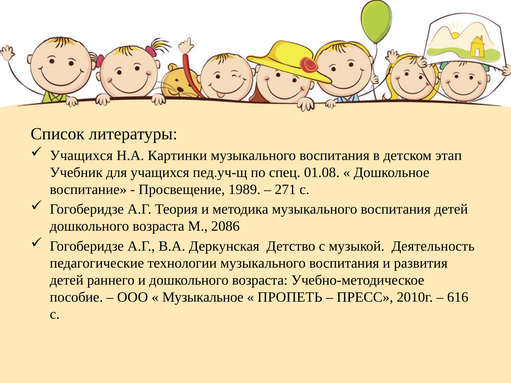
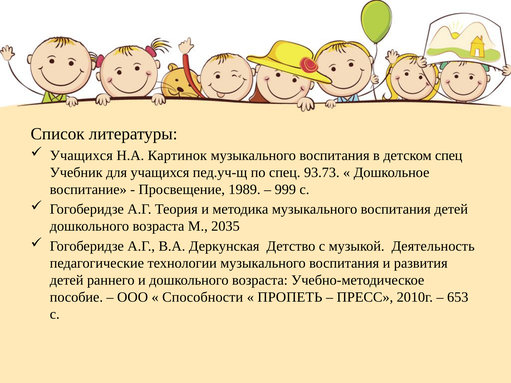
Картинки: Картинки -> Картинок (177, 155)
детском этап: этап -> спец (449, 155)
01.08: 01.08 -> 93.73 (322, 172)
271: 271 -> 999 (285, 190)
2086: 2086 -> 2035 (225, 226)
Музыкальное: Музыкальное -> Способности (203, 297)
616: 616 -> 653 (458, 297)
